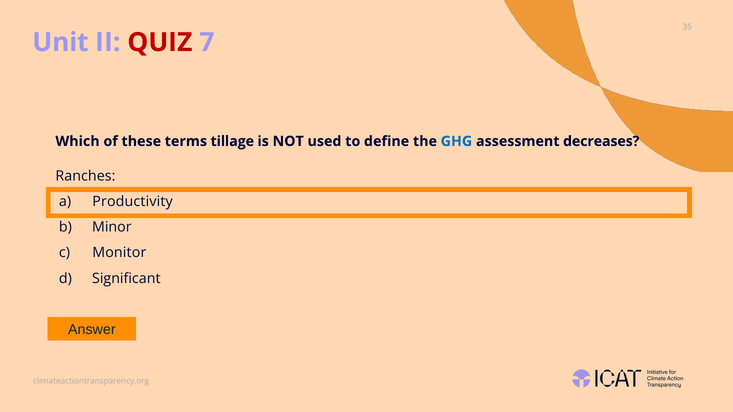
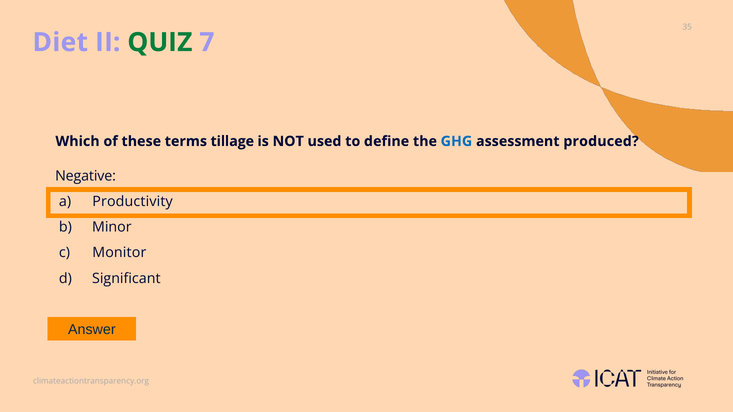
Unit: Unit -> Diet (60, 42)
QUIZ colour: red -> green (160, 42)
decreases: decreases -> produced (601, 141)
Ranches: Ranches -> Negative (86, 176)
